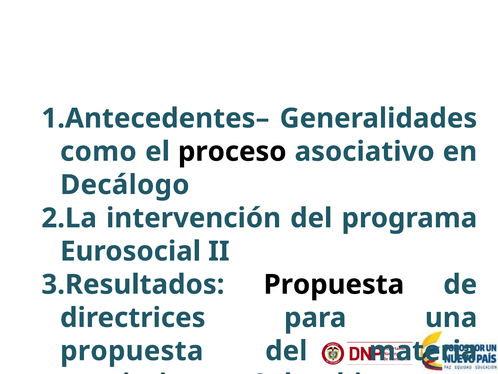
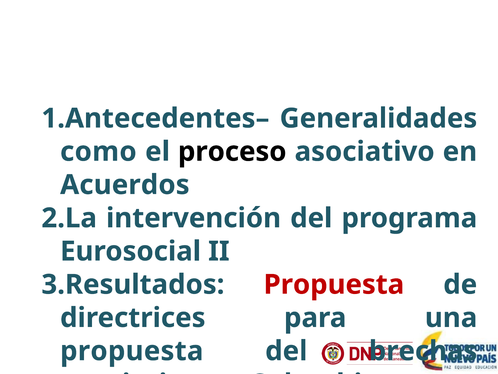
Decálogo: Decálogo -> Acuerdos (125, 185)
Propuesta colour: black -> red (334, 284)
materia: materia -> brechas (423, 351)
